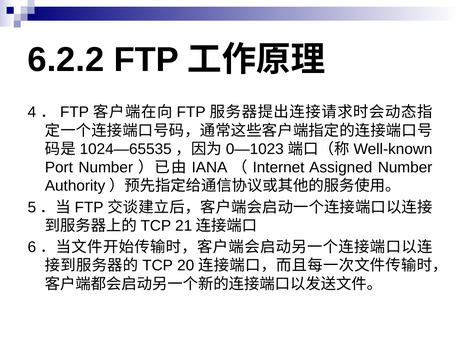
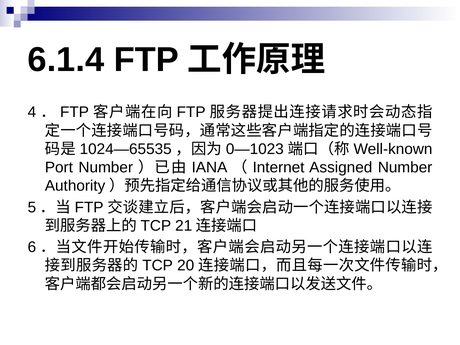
6.2.2: 6.2.2 -> 6.1.4 (66, 60)
